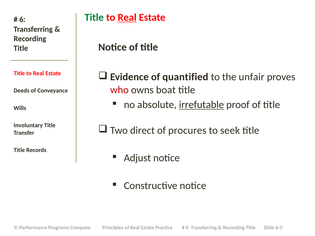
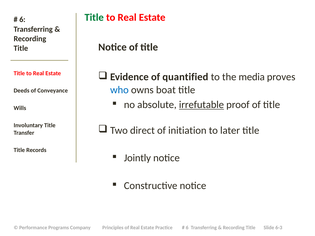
Real underline: present -> none (127, 17)
unfair: unfair -> media (252, 77)
who colour: red -> blue (119, 90)
procures: procures -> initiation (187, 130)
seek: seek -> later (230, 130)
Adjust: Adjust -> Jointly (137, 158)
